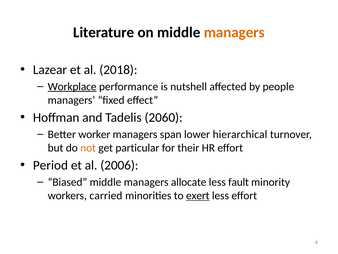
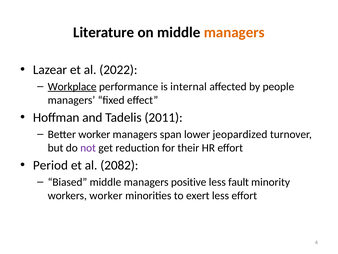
2018: 2018 -> 2022 (118, 70)
nutshell: nutshell -> internal (189, 86)
2060: 2060 -> 2011 (164, 117)
hierarchical: hierarchical -> jeopardized (240, 134)
not colour: orange -> purple (88, 148)
particular: particular -> reduction (137, 148)
2006: 2006 -> 2082 (119, 165)
allocate: allocate -> positive (189, 182)
workers carried: carried -> worker (106, 195)
exert underline: present -> none (198, 195)
